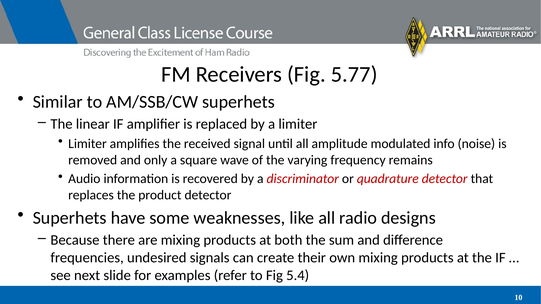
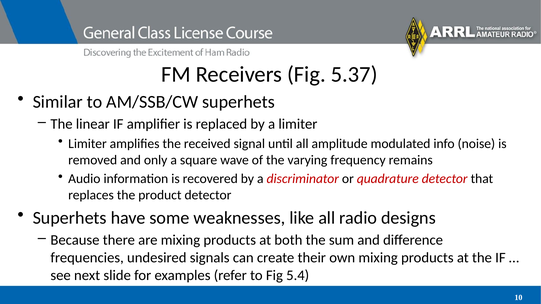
5.77: 5.77 -> 5.37 (354, 75)
